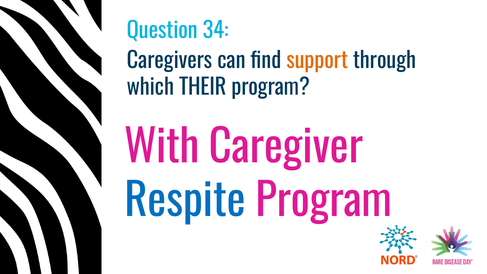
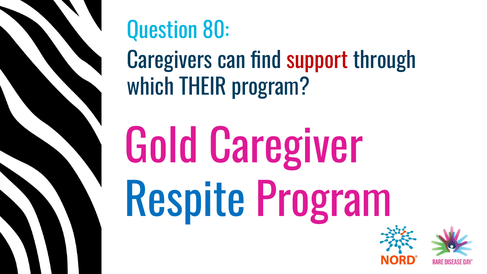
34: 34 -> 80 (216, 31)
support colour: orange -> red (317, 61)
With: With -> Gold (161, 148)
